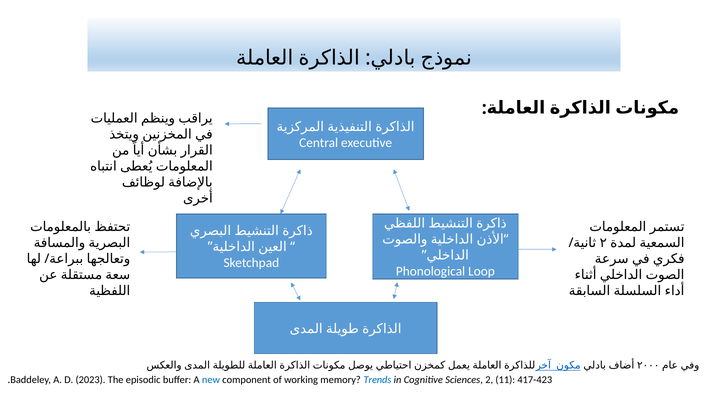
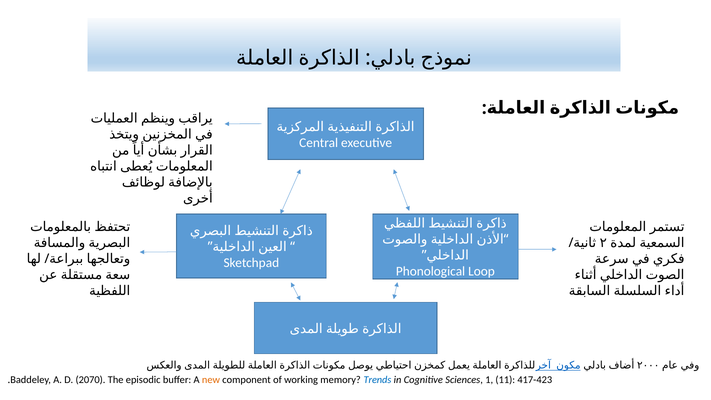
2023: 2023 -> 2070 (91, 380)
new colour: blue -> orange (211, 380)
2: 2 -> 1 (489, 380)
